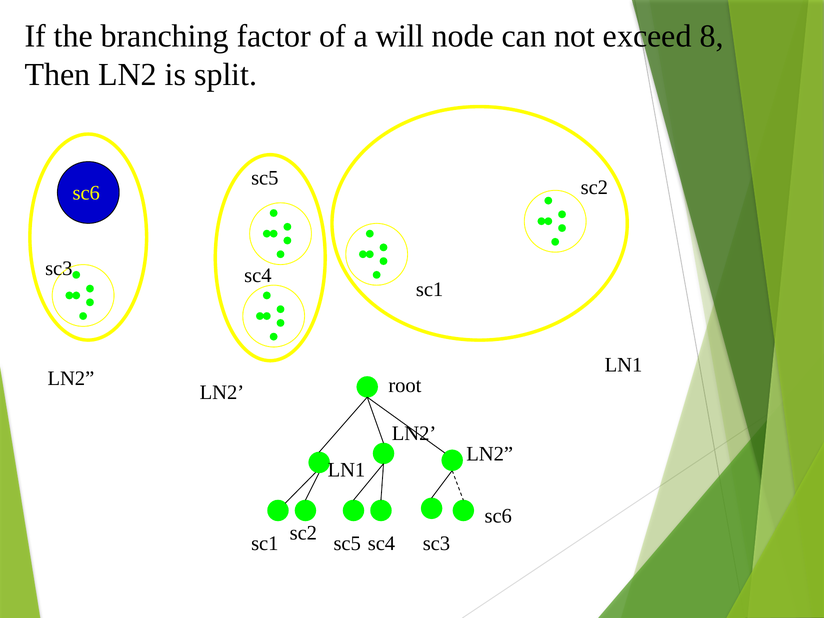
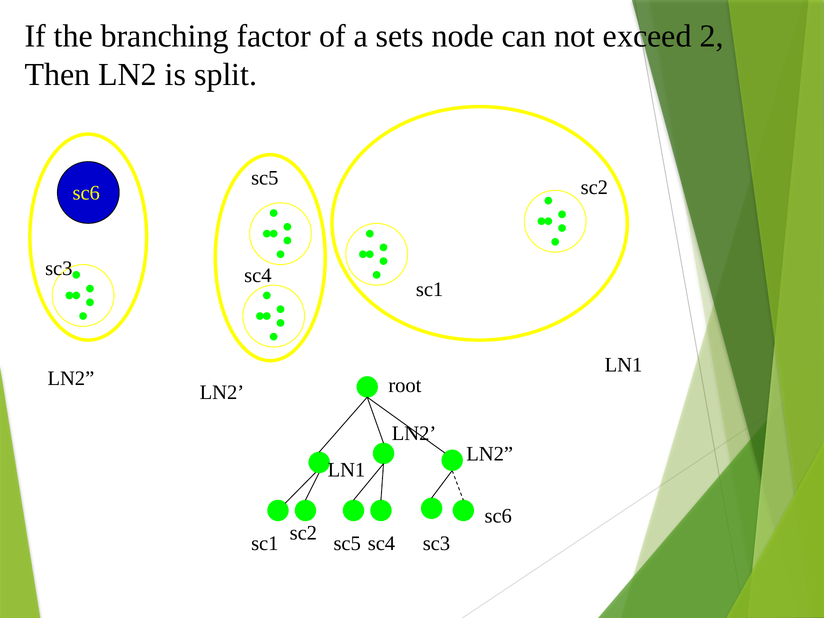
will: will -> sets (400, 36)
8: 8 -> 2 (712, 36)
